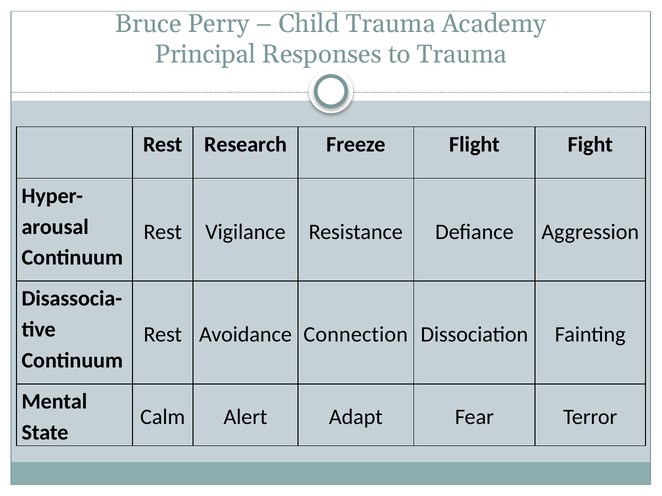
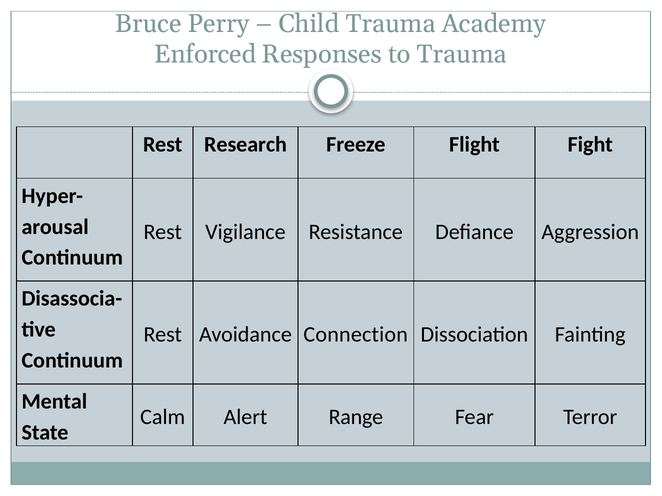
Principal: Principal -> Enforced (205, 55)
Adapt: Adapt -> Range (356, 417)
